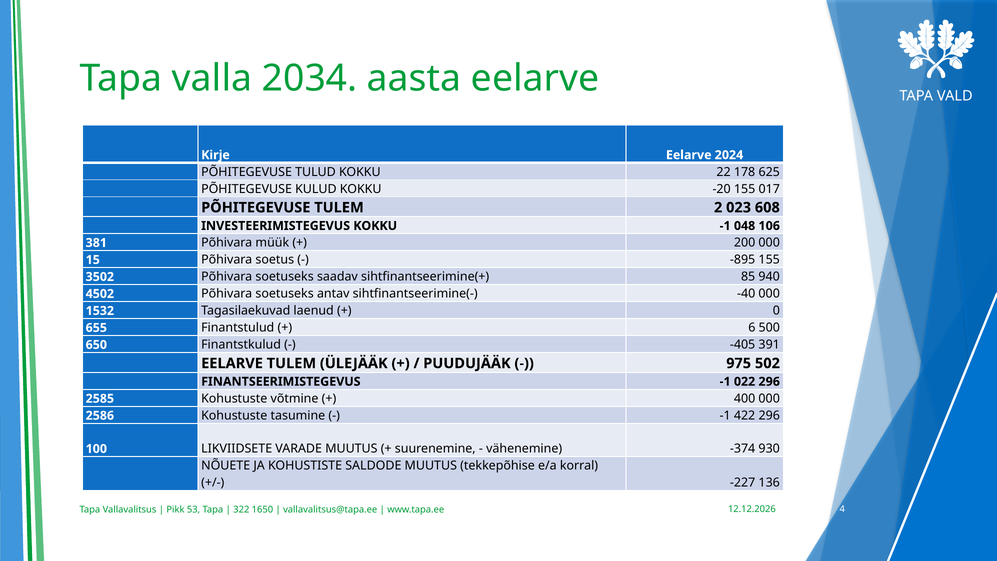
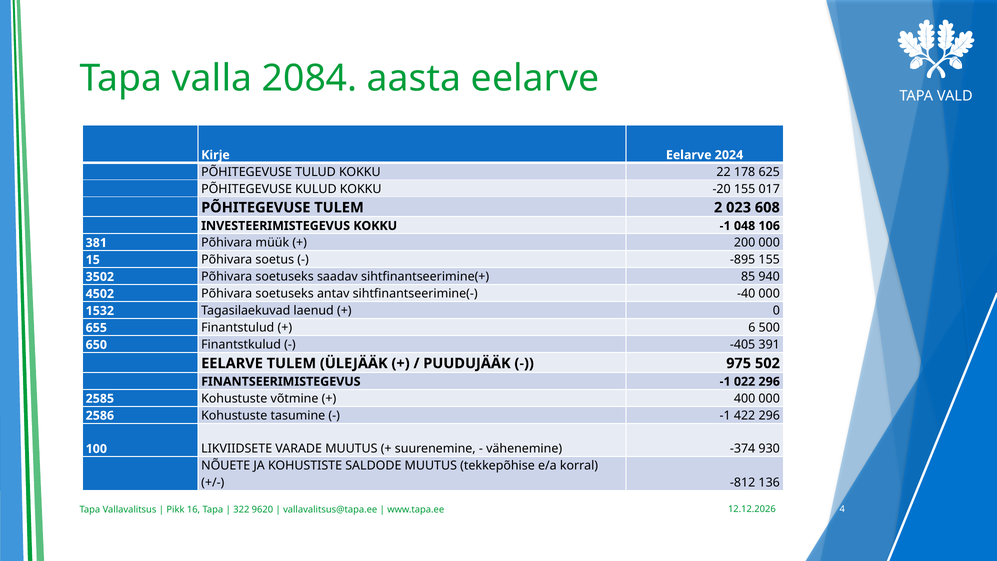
2034: 2034 -> 2084 (310, 79)
-227: -227 -> -812 (743, 483)
53: 53 -> 16 (194, 509)
1650: 1650 -> 9620 (262, 509)
